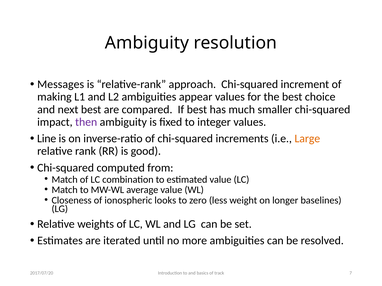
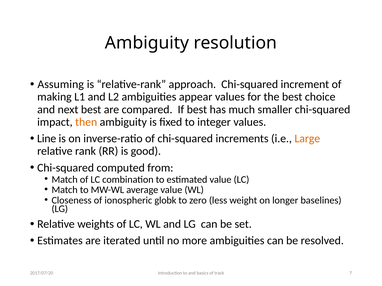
Messages: Messages -> Assuming (61, 84)
then colour: purple -> orange (86, 122)
looks: looks -> globk (165, 201)
